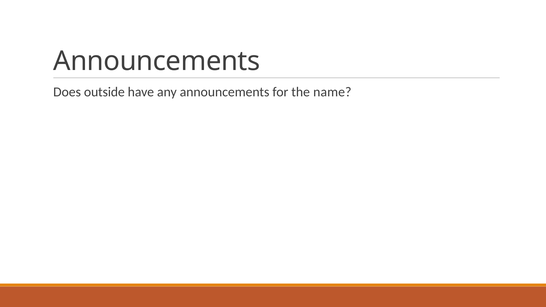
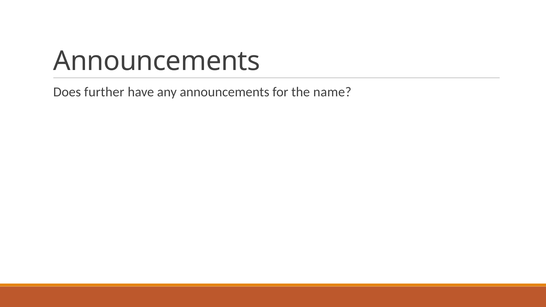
outside: outside -> further (104, 92)
